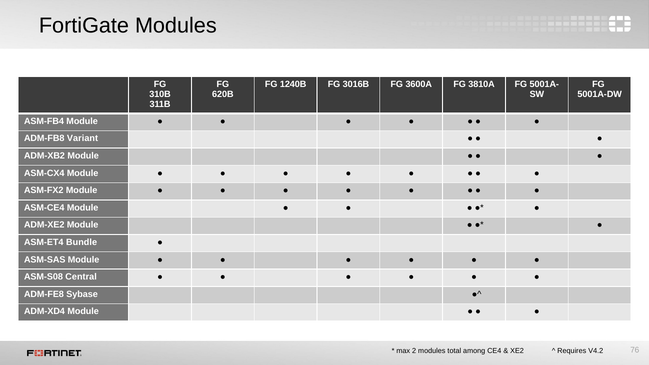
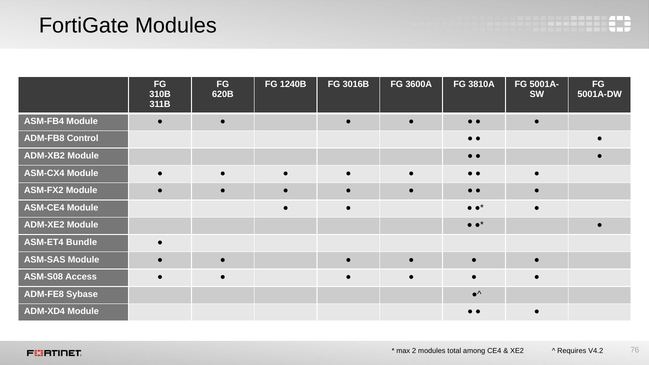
Variant: Variant -> Control (83, 139)
Central: Central -> Access (81, 277)
